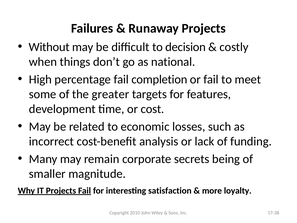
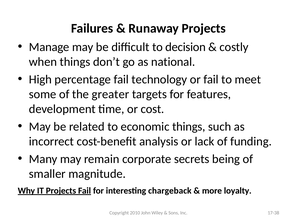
Without: Without -> Manage (49, 47)
completion: completion -> technology (159, 79)
economic losses: losses -> things (189, 126)
satisfaction: satisfaction -> chargeback (170, 190)
